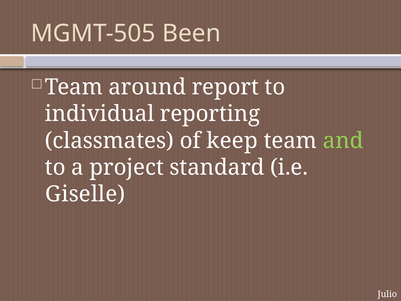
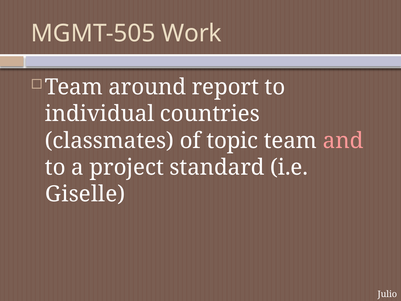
Been: Been -> Work (192, 33)
reporting: reporting -> countries (210, 114)
keep: keep -> topic (232, 141)
and colour: light green -> pink (343, 141)
